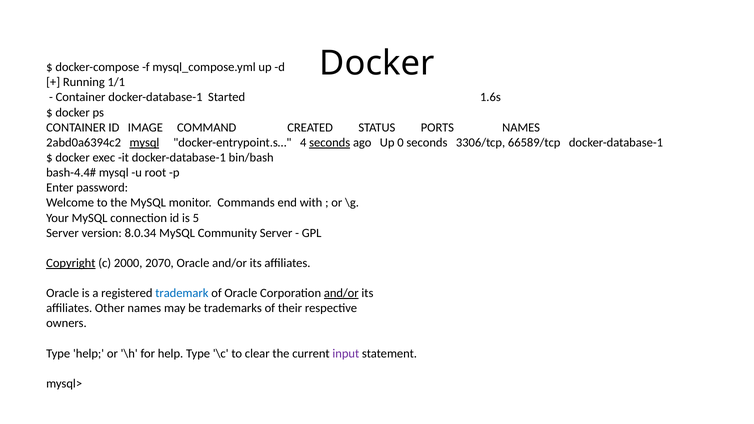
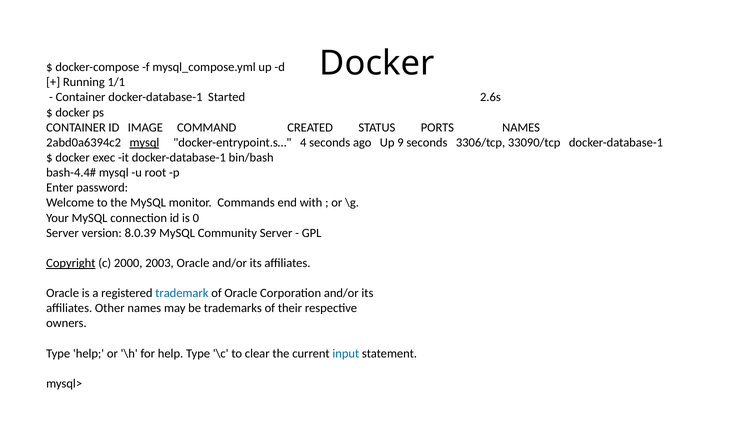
1.6s: 1.6s -> 2.6s (490, 97)
seconds underline: present -> none (330, 143)
0: 0 -> 9 (401, 143)
66589/tcp: 66589/tcp -> 33090/tcp (534, 143)
5: 5 -> 0 (196, 218)
8.0.34: 8.0.34 -> 8.0.39 (140, 233)
2070: 2070 -> 2003 (160, 263)
and/or underline: present -> none (341, 293)
input colour: purple -> blue (346, 354)
